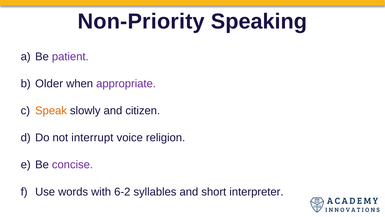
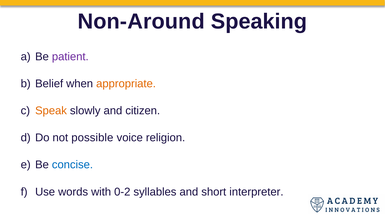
Non-Priority: Non-Priority -> Non-Around (141, 21)
Older: Older -> Belief (49, 84)
appropriate colour: purple -> orange (126, 84)
interrupt: interrupt -> possible (92, 137)
concise colour: purple -> blue (72, 164)
6-2: 6-2 -> 0-2 (122, 191)
